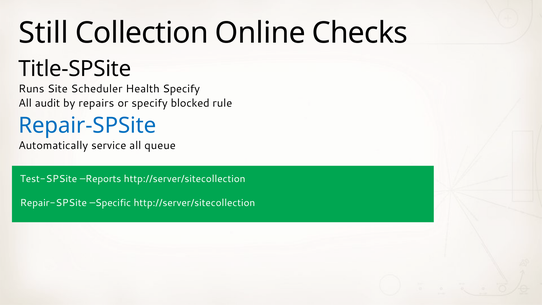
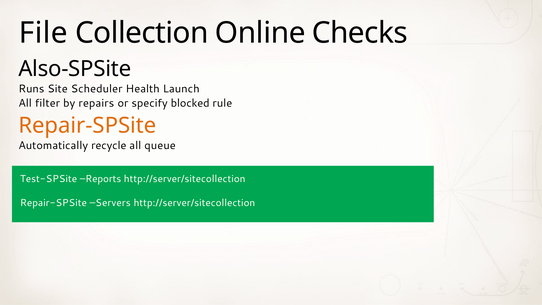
Still: Still -> File (43, 33)
Title-SPSite: Title-SPSite -> Also-SPSite (75, 69)
Health Specify: Specify -> Launch (181, 89)
audit: audit -> filter (47, 103)
Repair-SPSite colour: blue -> orange (87, 125)
service: service -> recycle (109, 146)
Specific: Specific -> Servers (110, 203)
